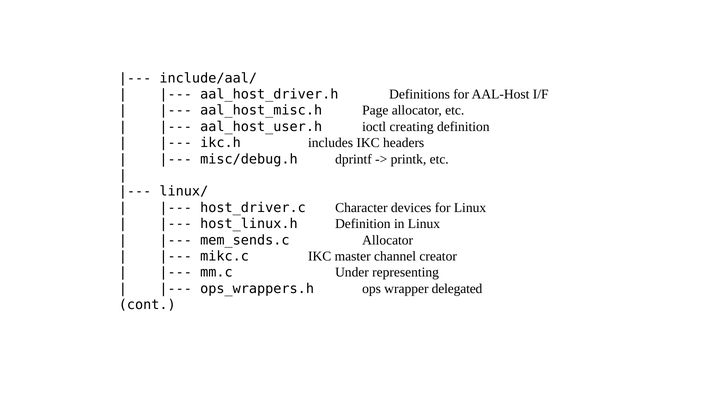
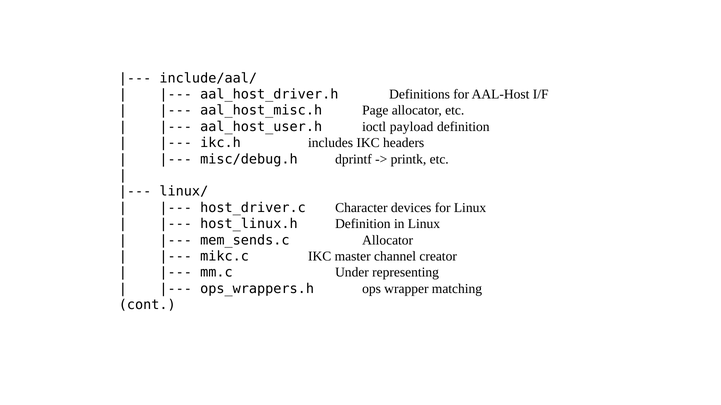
creating: creating -> payload (412, 127)
delegated: delegated -> matching (457, 289)
